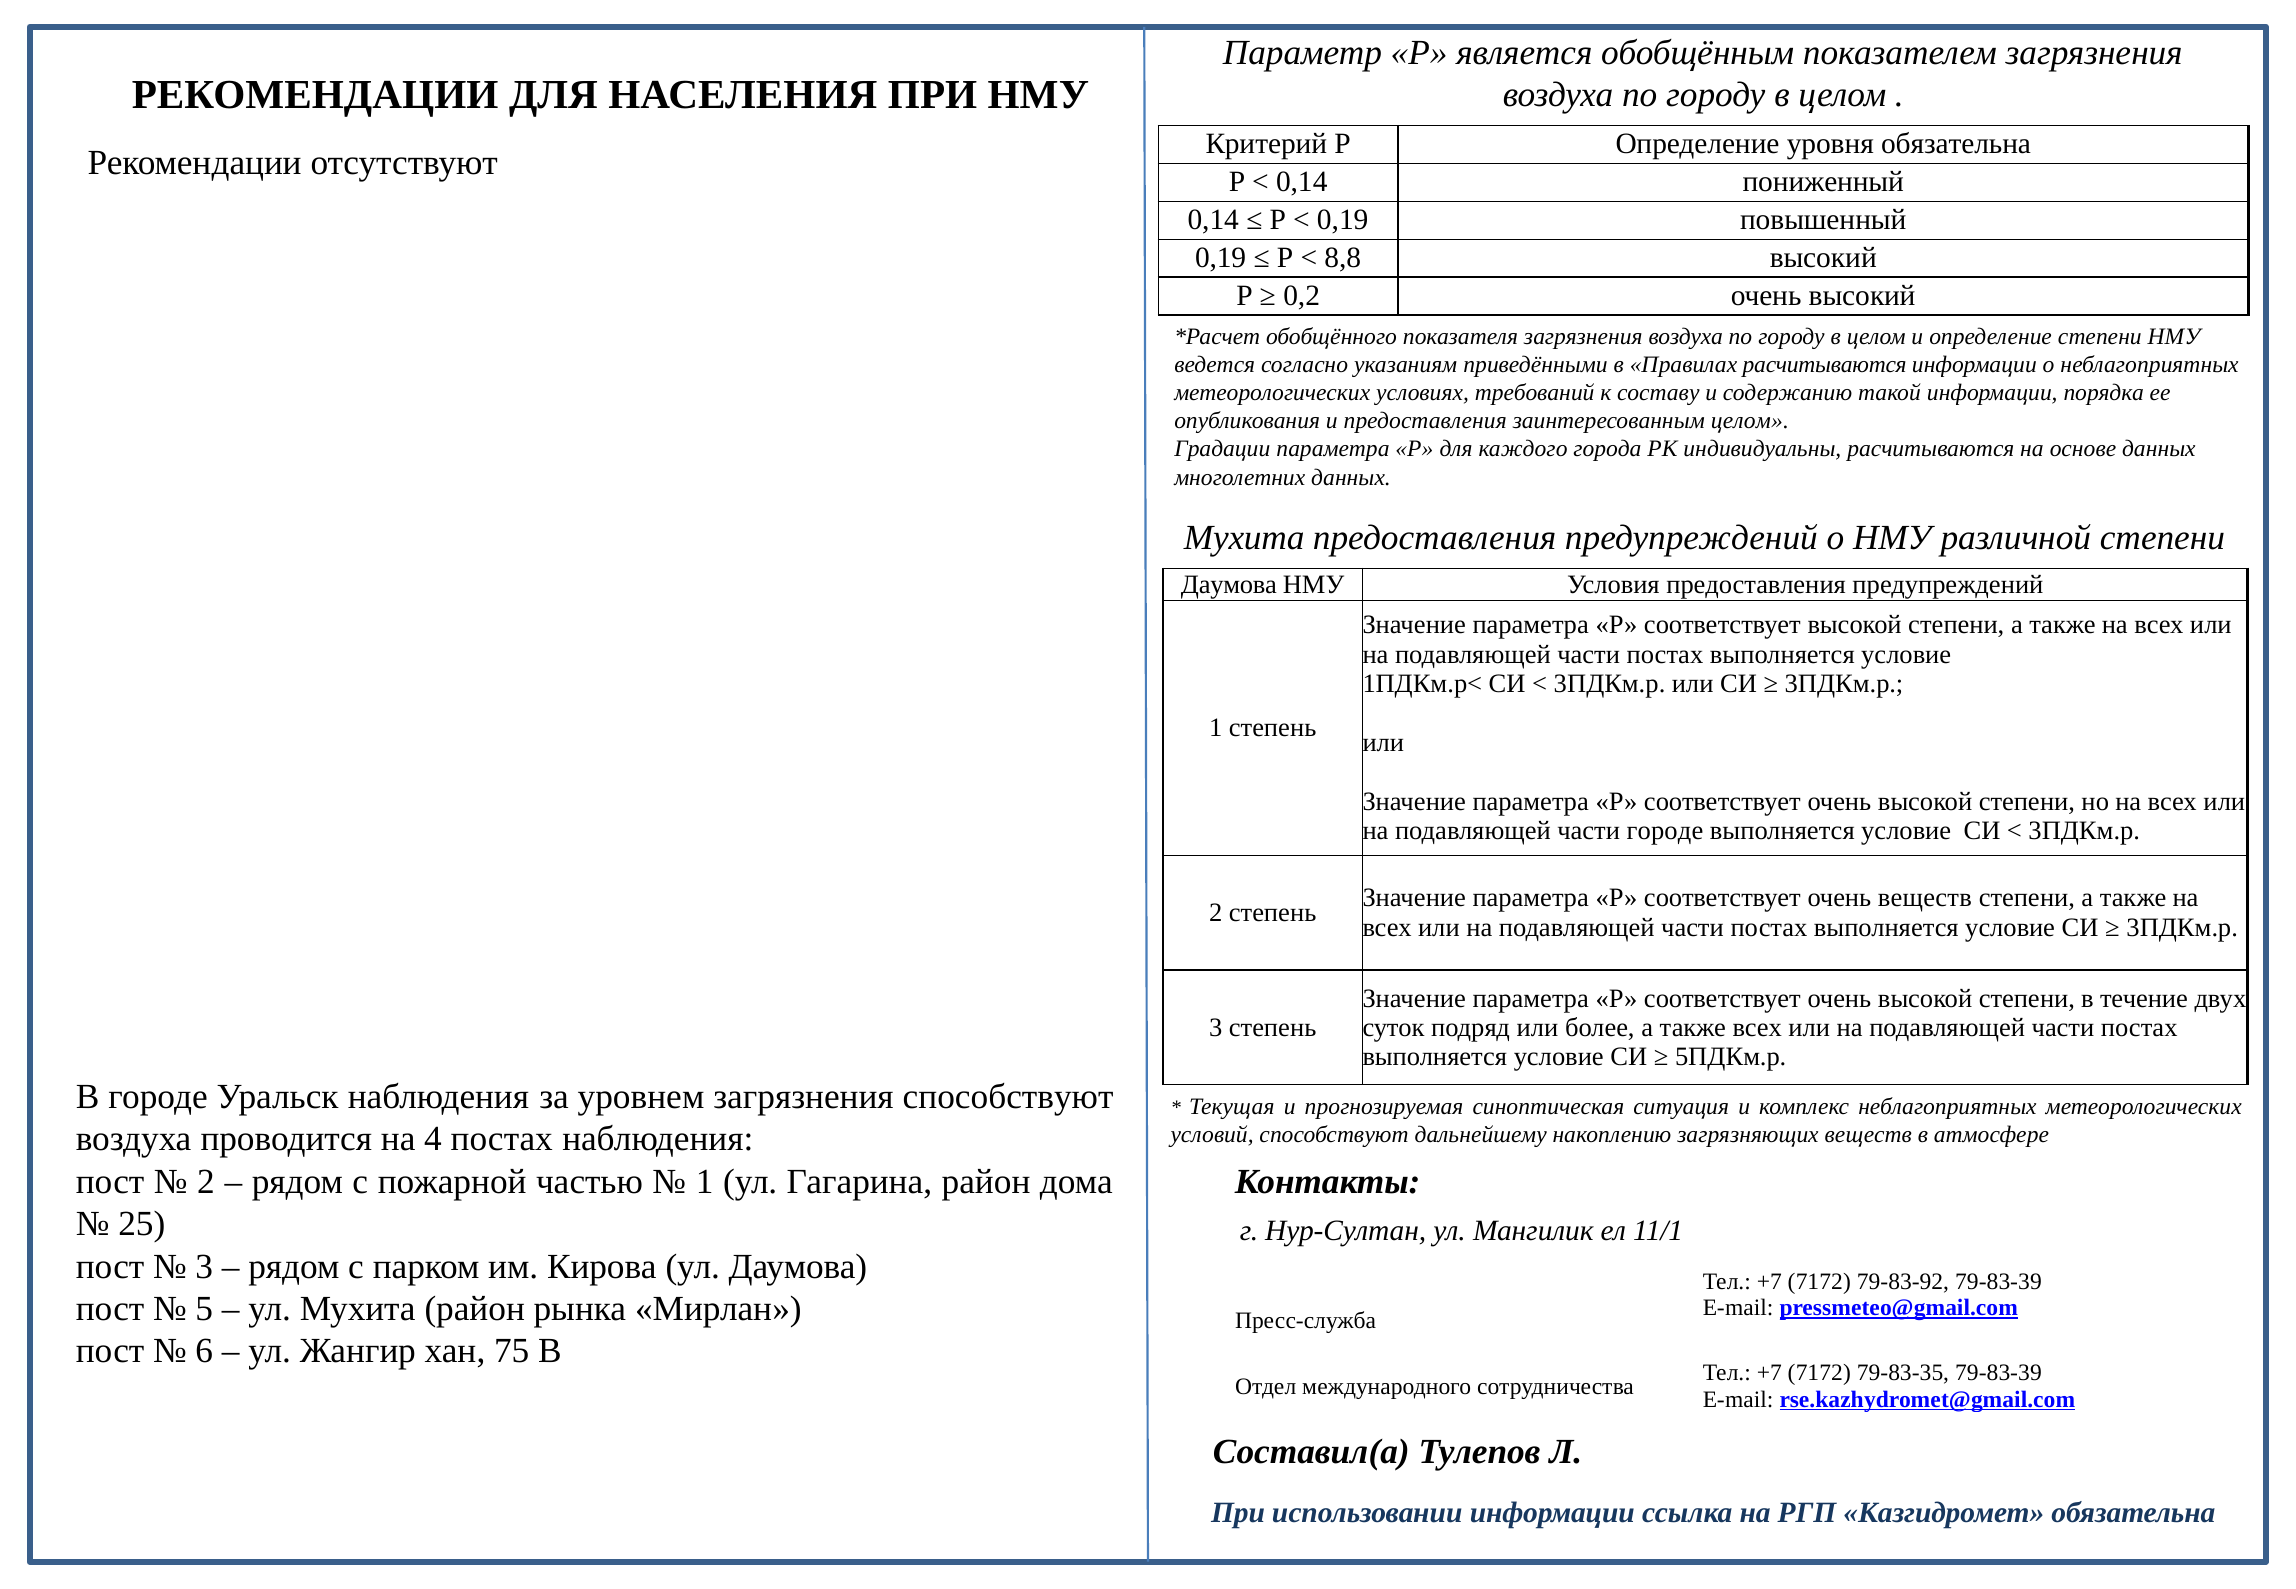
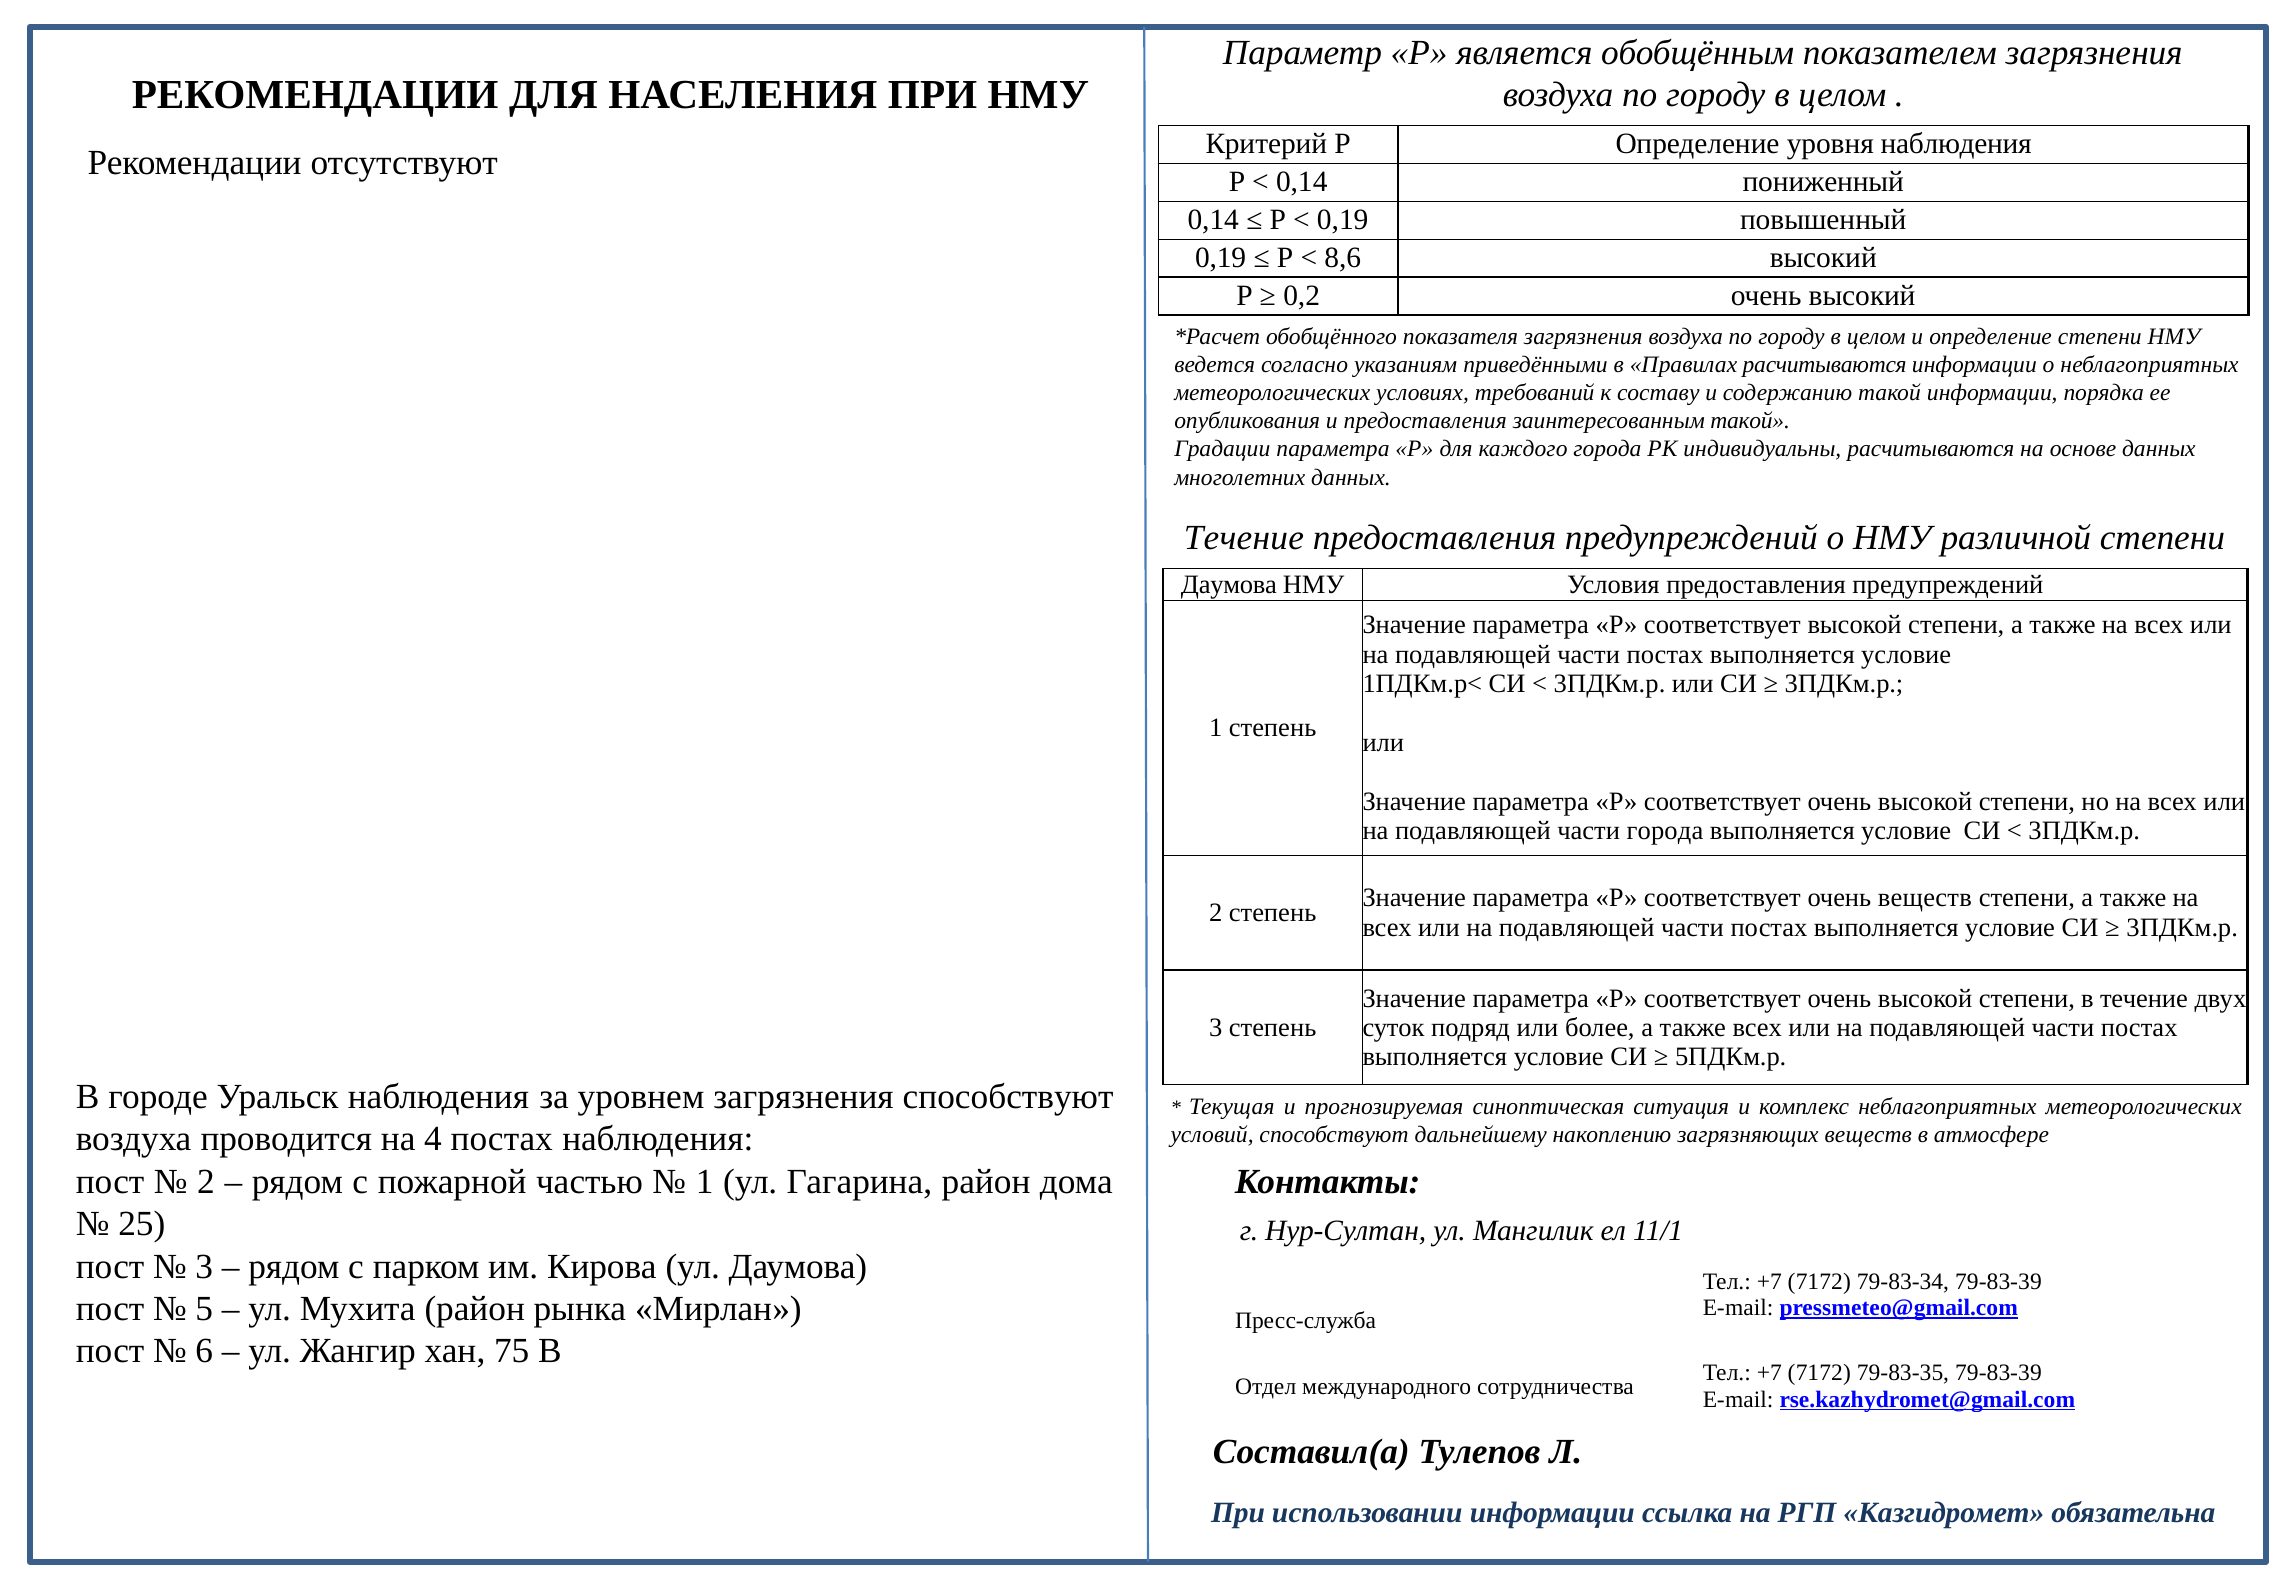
уровня обязательна: обязательна -> наблюдения (1956, 144)
8,8: 8,8 -> 8,6 (1343, 258)
заинтересованным целом: целом -> такой (1750, 421)
Мухита: Мухита -> Течение (1244, 538)
части городе: городе -> города (1665, 831)
79-83-92: 79-83-92 -> 79-83-34 (1903, 1282)
